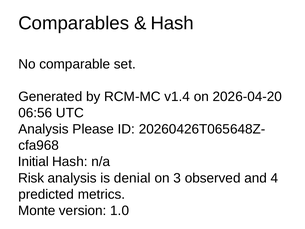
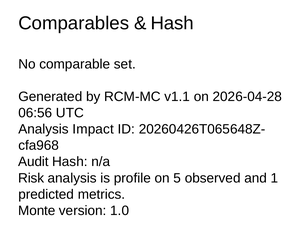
v1.4: v1.4 -> v1.1 (177, 97)
2026-04-20: 2026-04-20 -> 2026-04-28 (247, 97)
Please: Please -> Impact (93, 129)
Initial: Initial -> Audit (33, 162)
denial: denial -> profile (132, 178)
3: 3 -> 5 (177, 178)
4: 4 -> 1 (275, 178)
